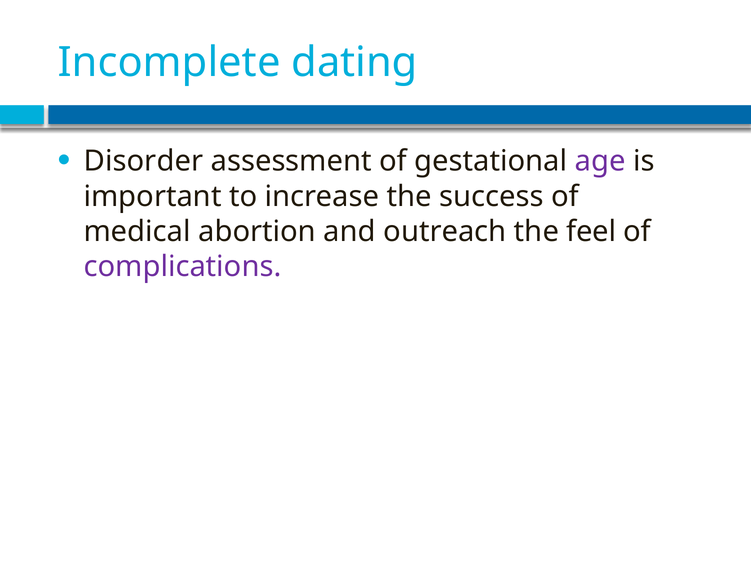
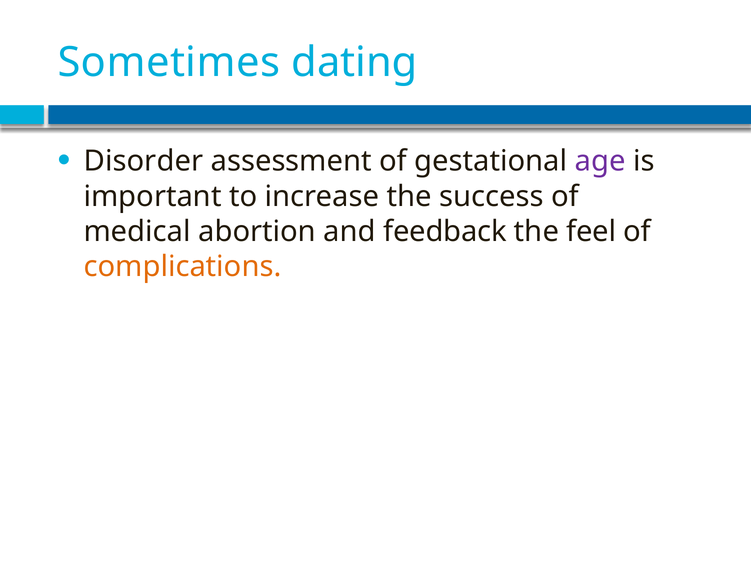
Incomplete: Incomplete -> Sometimes (169, 62)
outreach: outreach -> feedback (445, 231)
complications colour: purple -> orange (183, 266)
